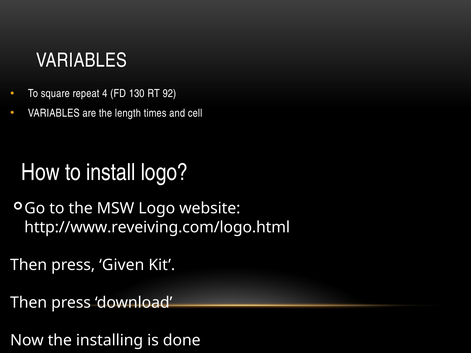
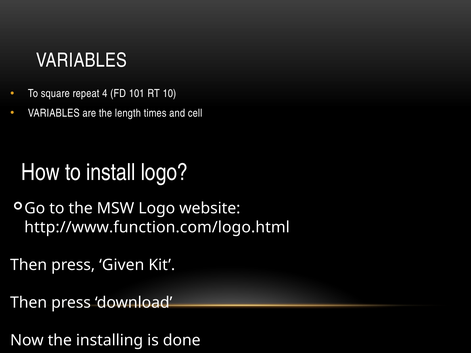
130: 130 -> 101 (137, 94)
92: 92 -> 10 (169, 94)
http://www.reveiving.com/logo.html: http://www.reveiving.com/logo.html -> http://www.function.com/logo.html (157, 227)
